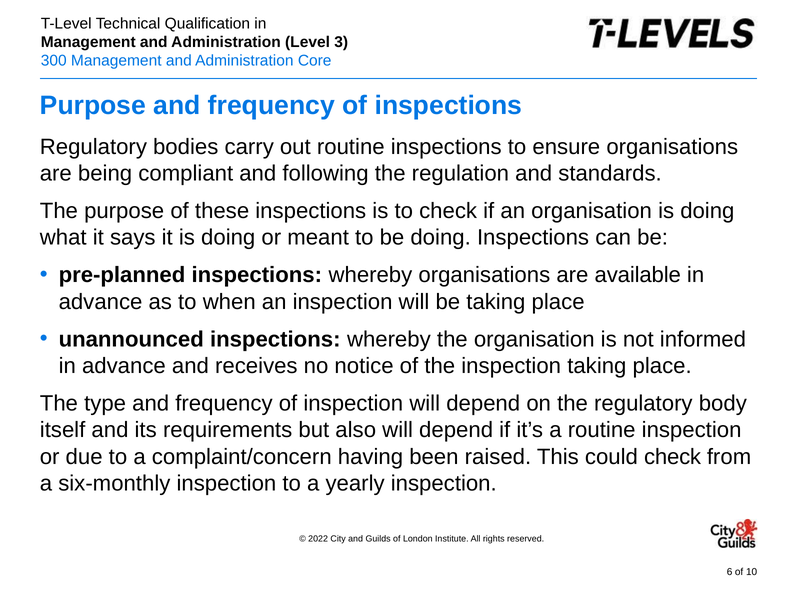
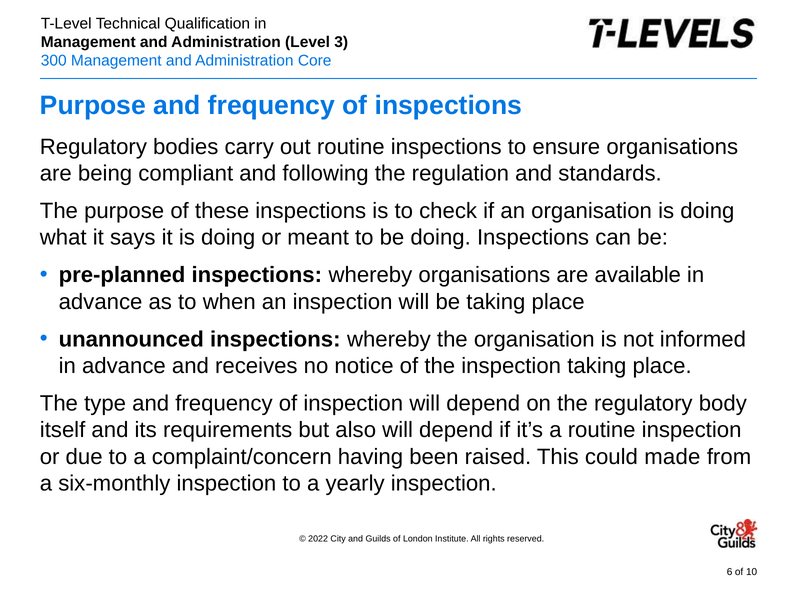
could check: check -> made (672, 457)
